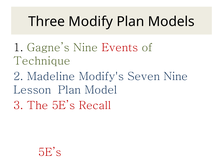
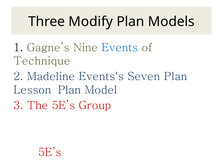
Events colour: red -> blue (120, 48)
Modify's: Modify's -> Events's (101, 77)
Seven Nine: Nine -> Plan (176, 77)
Recall: Recall -> Group (95, 106)
